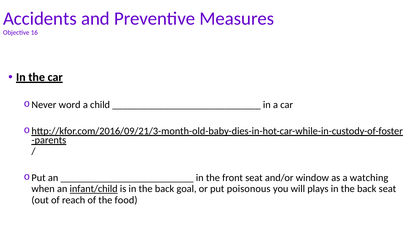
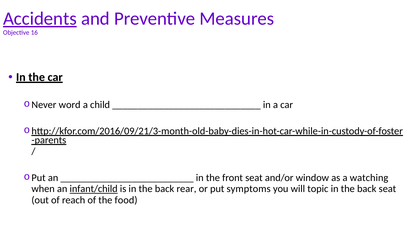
Accidents underline: none -> present (40, 19)
goal: goal -> rear (186, 189)
poisonous: poisonous -> symptoms (249, 189)
plays: plays -> topic (318, 189)
